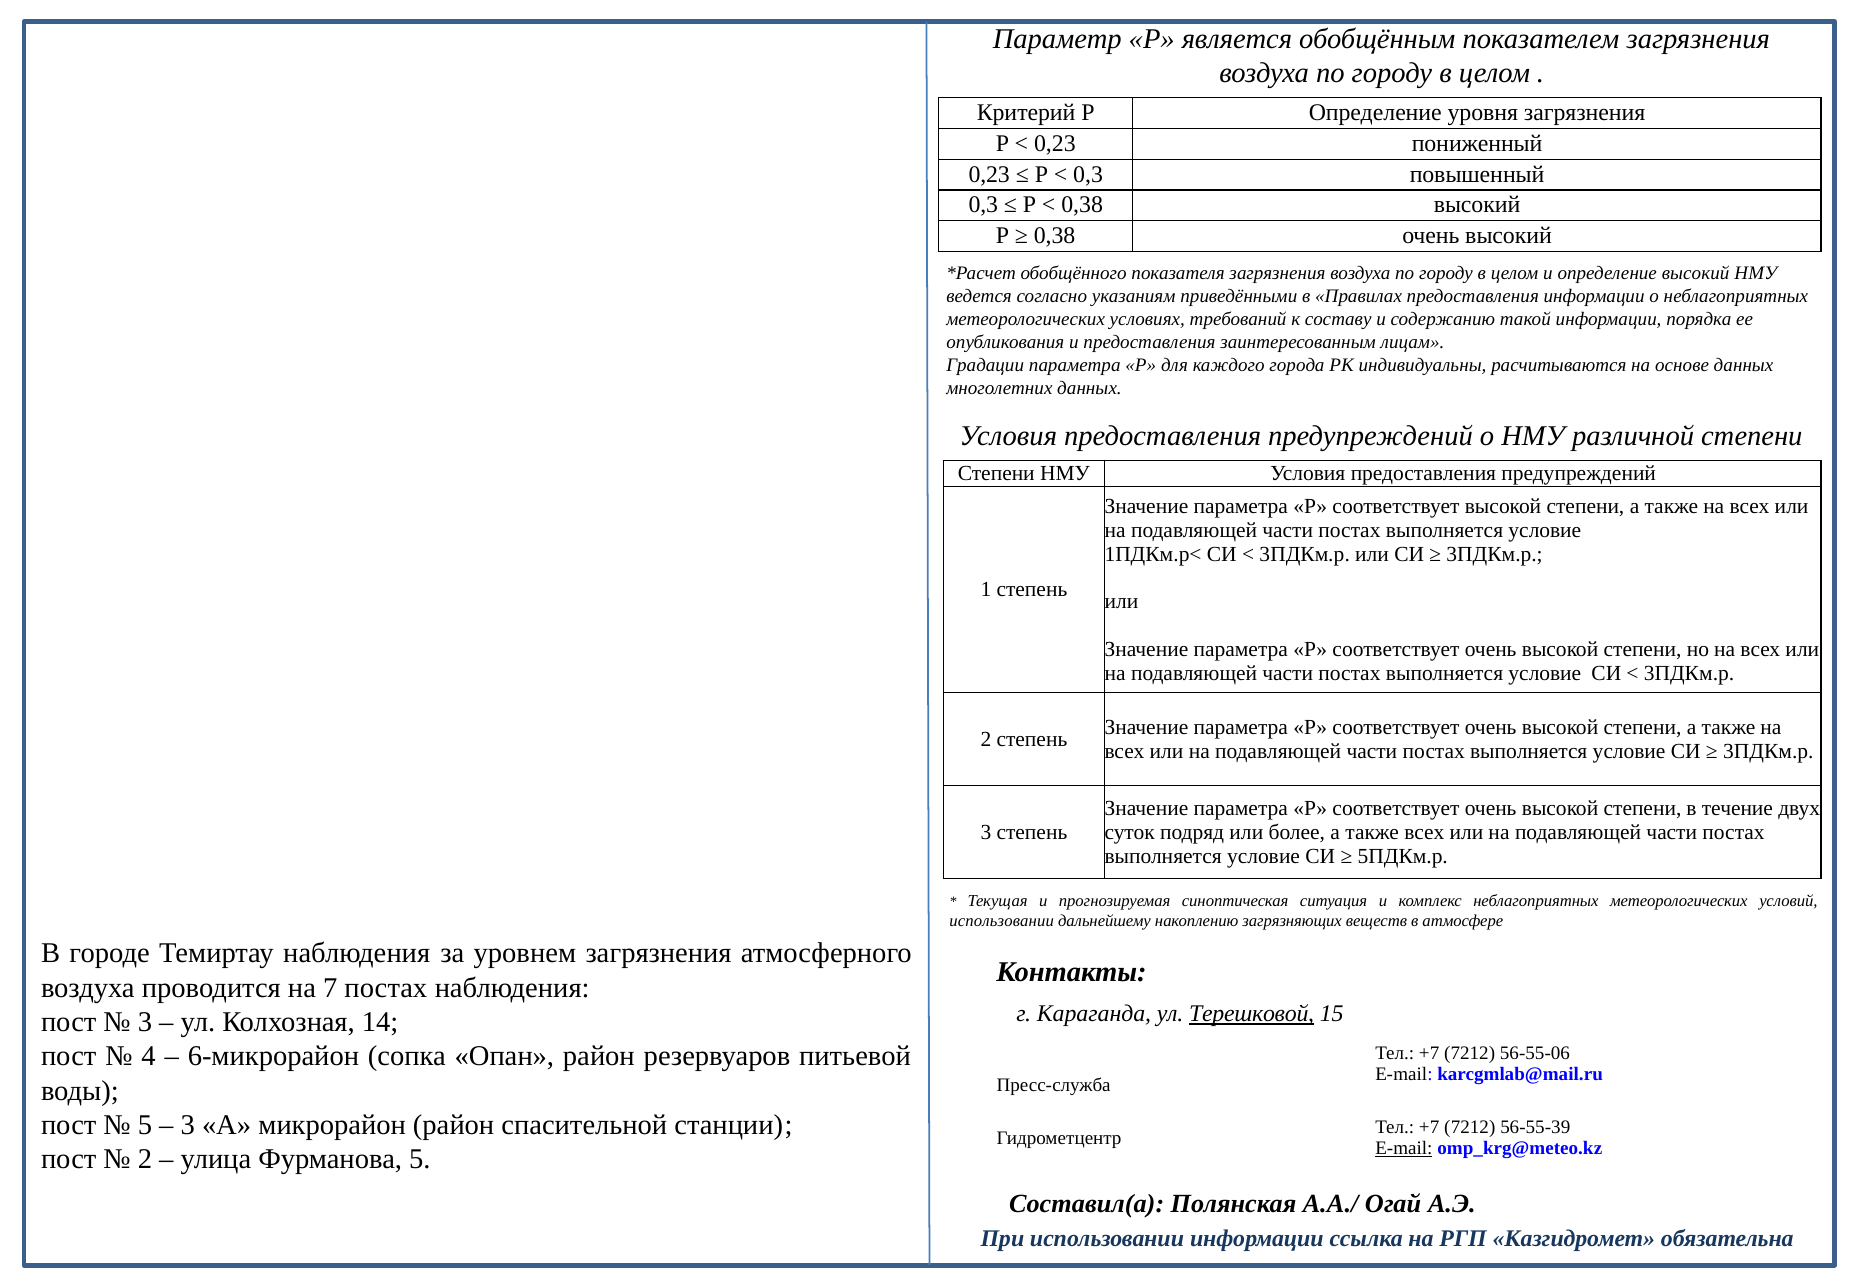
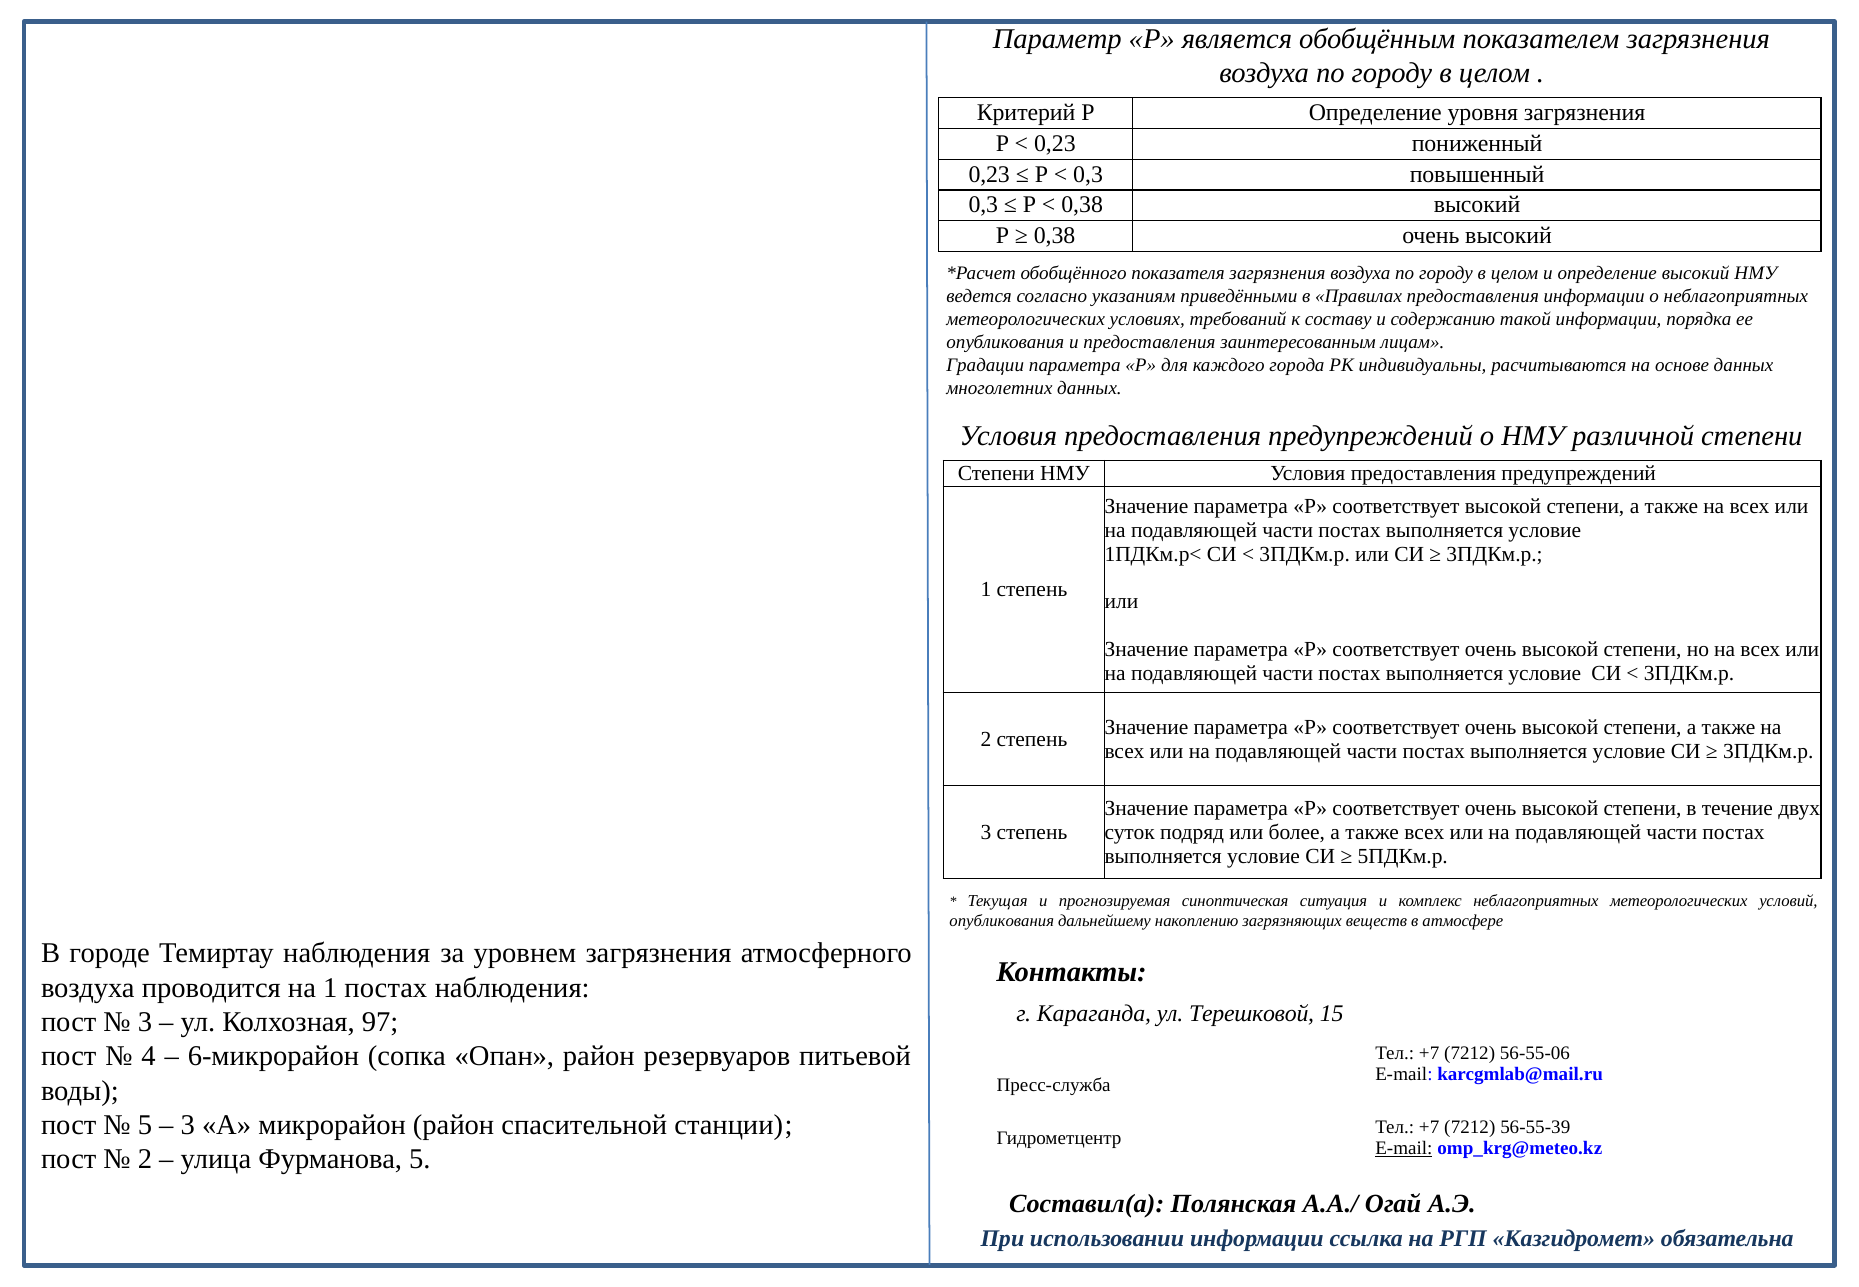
использовании: использовании -> опубликования (1002, 921)
на 7: 7 -> 1 (330, 988)
Терешковой underline: present -> none (1252, 1014)
14: 14 -> 97 (380, 1022)
